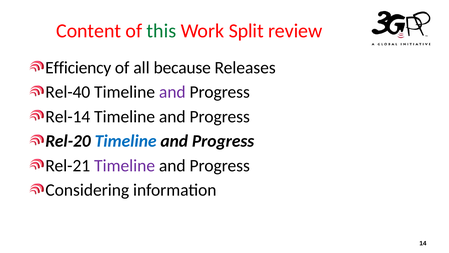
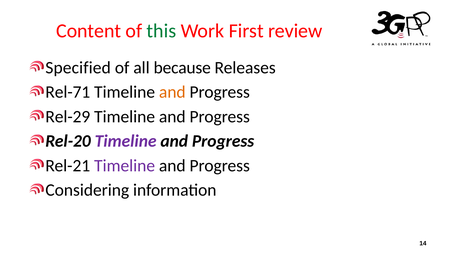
Split: Split -> First (246, 31)
Efficiency: Efficiency -> Specified (78, 67)
Rel-40: Rel-40 -> Rel-71 (68, 92)
and colour: purple -> orange (172, 92)
Rel-14: Rel-14 -> Rel-29 (68, 116)
Timeline colour: blue -> purple (126, 141)
